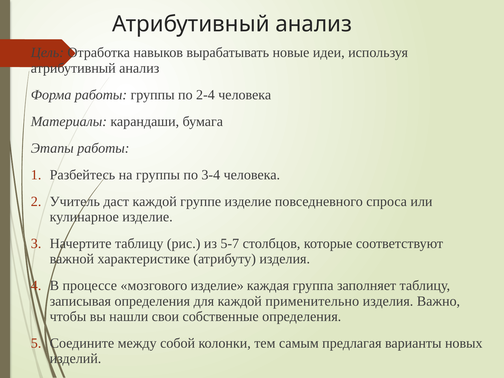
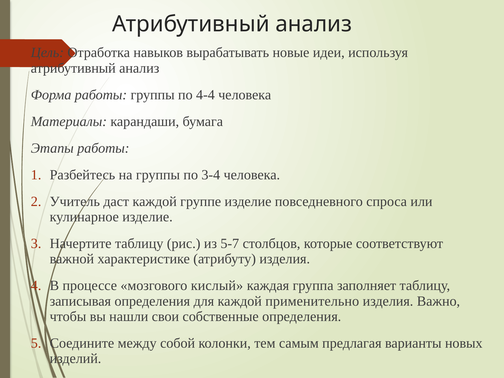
2-4: 2-4 -> 4-4 (205, 95)
мозгового изделие: изделие -> кислый (217, 286)
